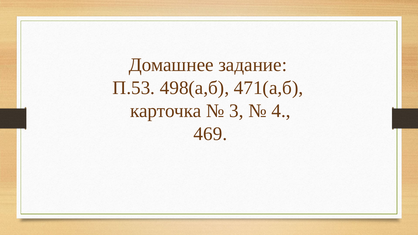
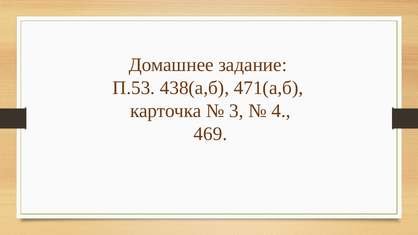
498(а,б: 498(а,б -> 438(а,б (195, 88)
